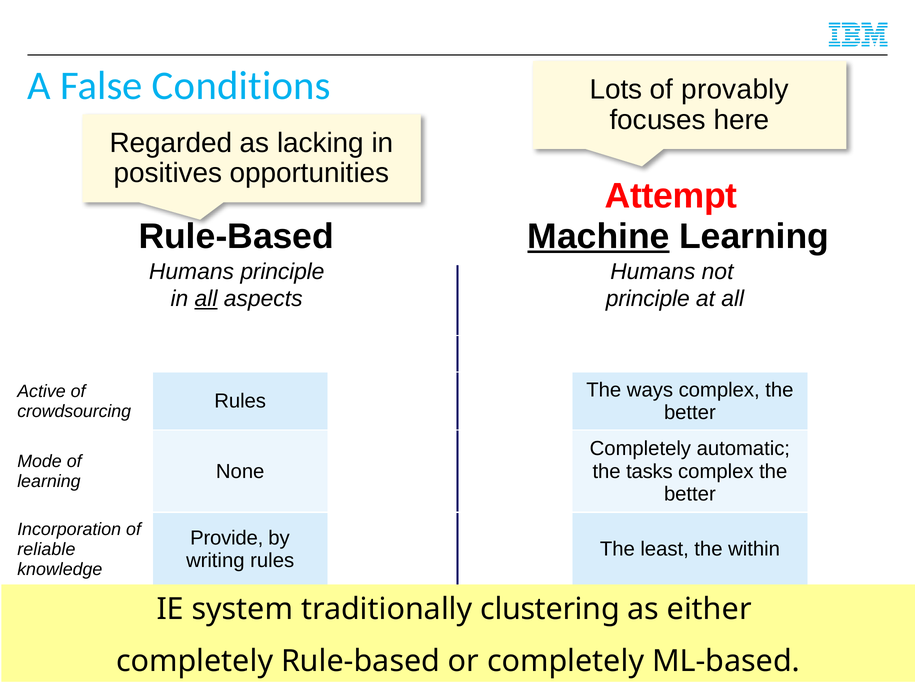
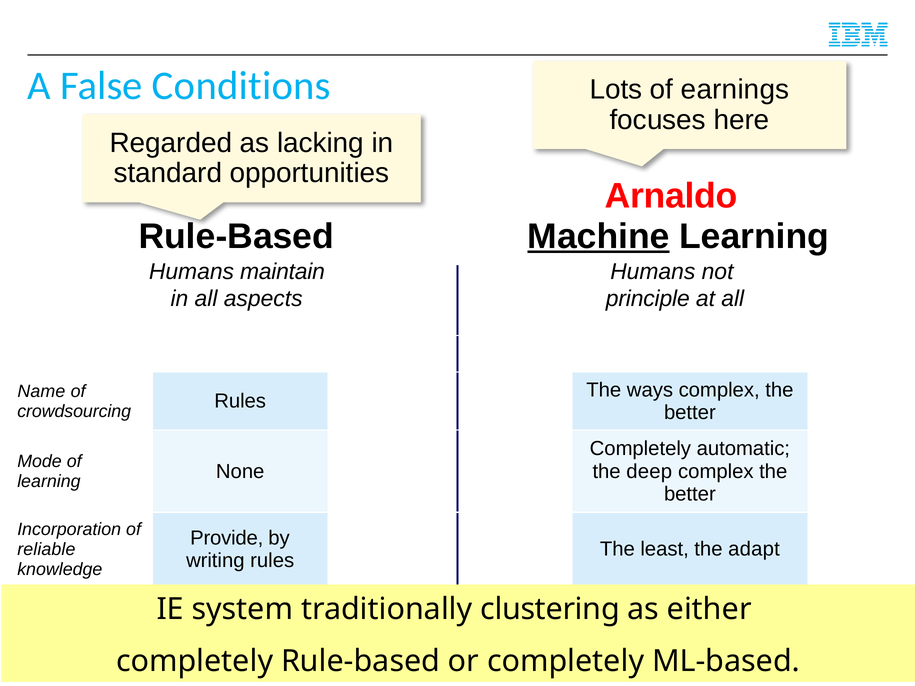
provably: provably -> earnings (735, 90)
positives: positives -> standard (168, 173)
Attempt: Attempt -> Arnaldo (671, 196)
Humans principle: principle -> maintain (282, 272)
all underline: present -> none (206, 299)
Active: Active -> Name (41, 391)
tasks: tasks -> deep (649, 472)
within: within -> adapt (754, 549)
